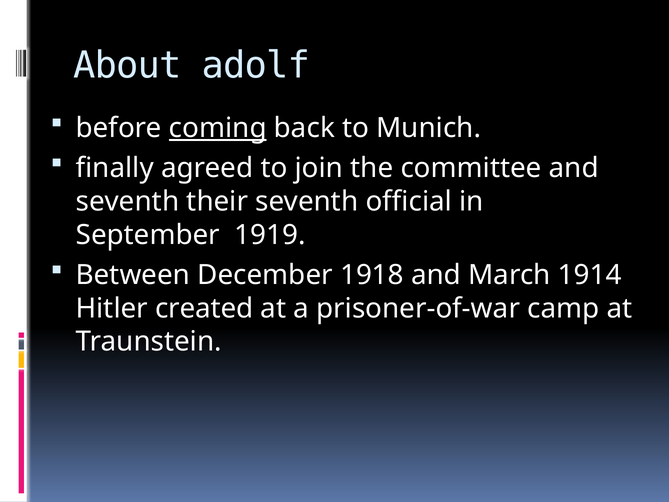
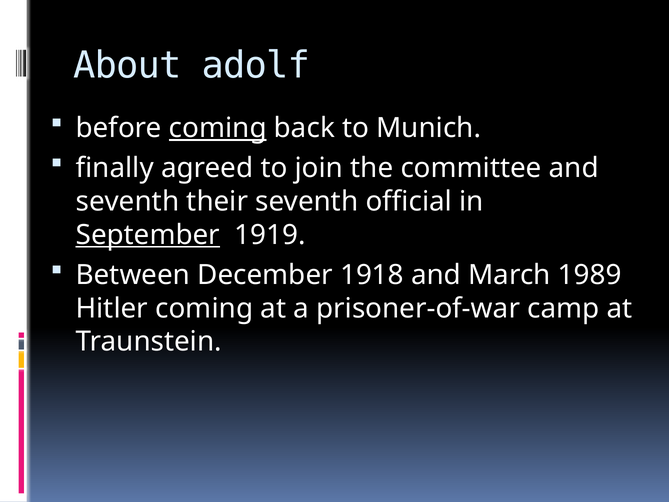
September underline: none -> present (148, 235)
1914: 1914 -> 1989 (590, 275)
Hitler created: created -> coming (204, 308)
